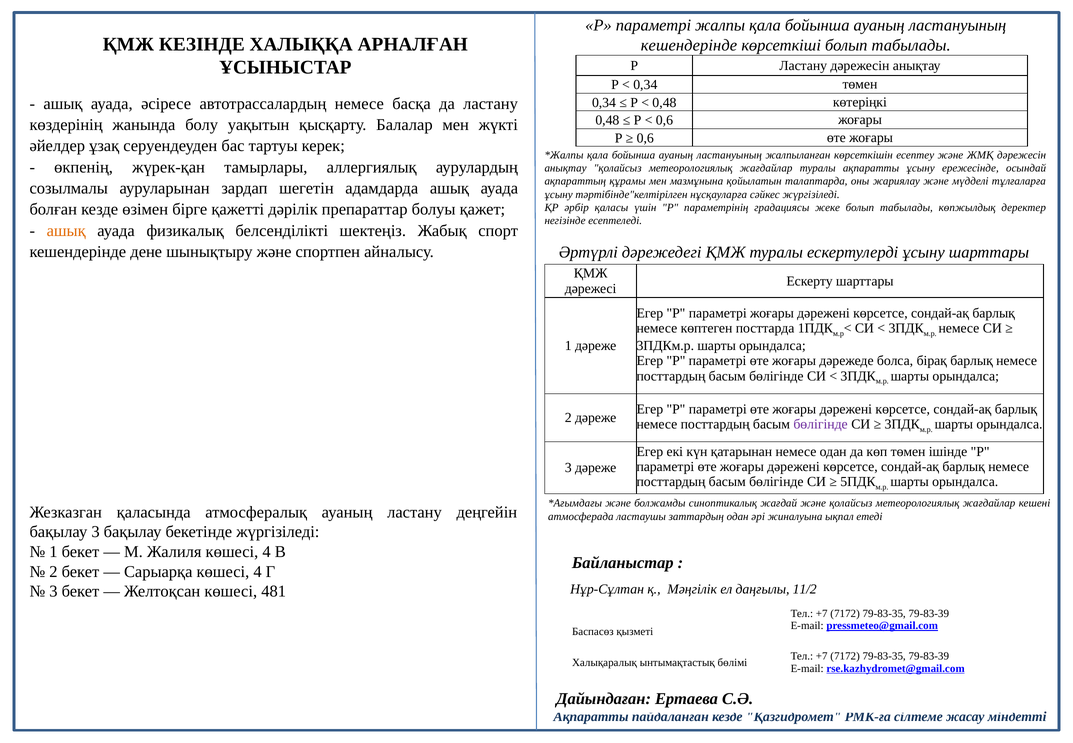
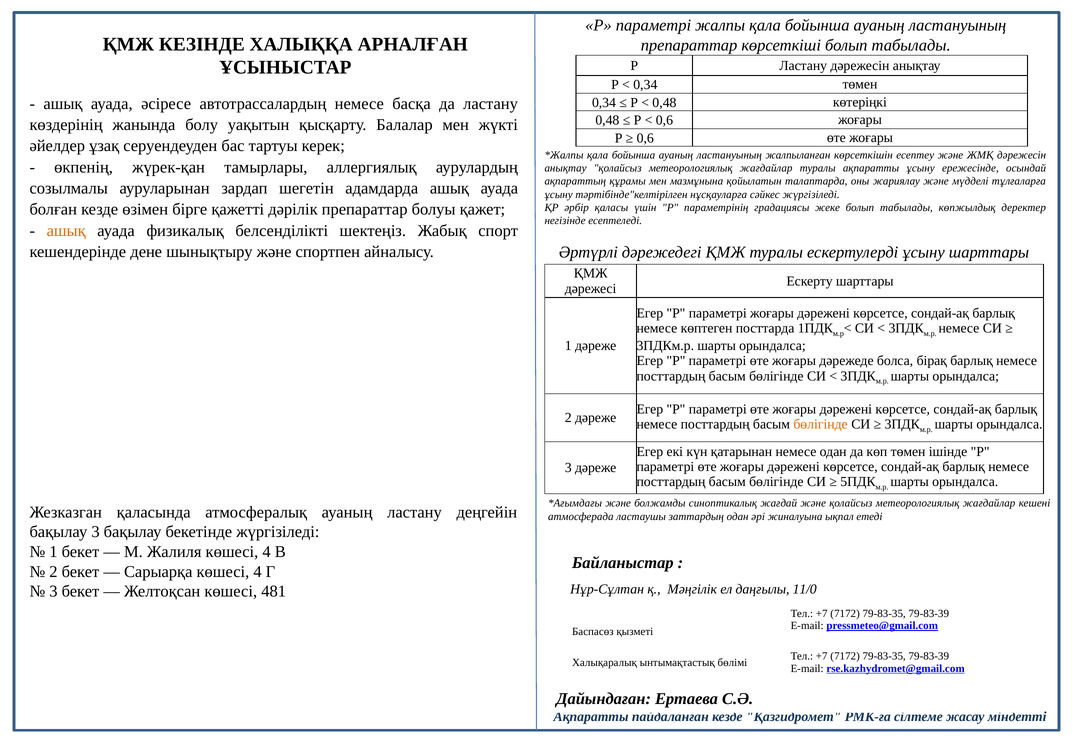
кешендерінде: кешендерінде -> препараттар (689, 45)
бөлігінде colour: purple -> orange (821, 424)
11/2: 11/2 -> 11/0 (805, 589)
